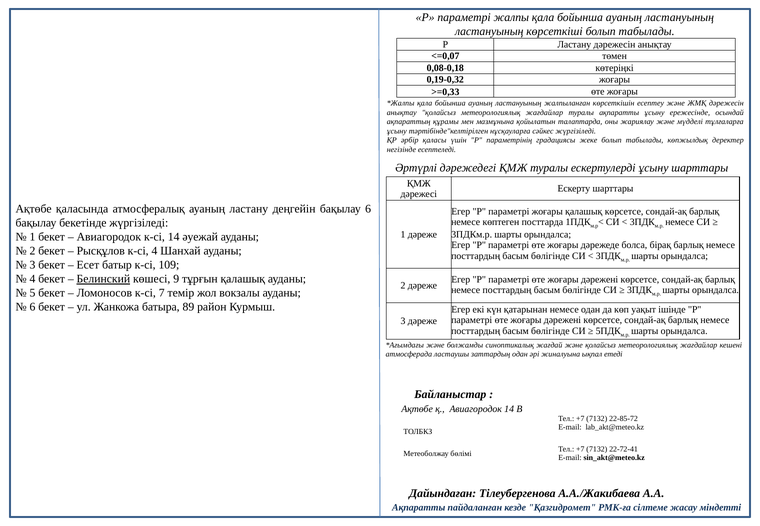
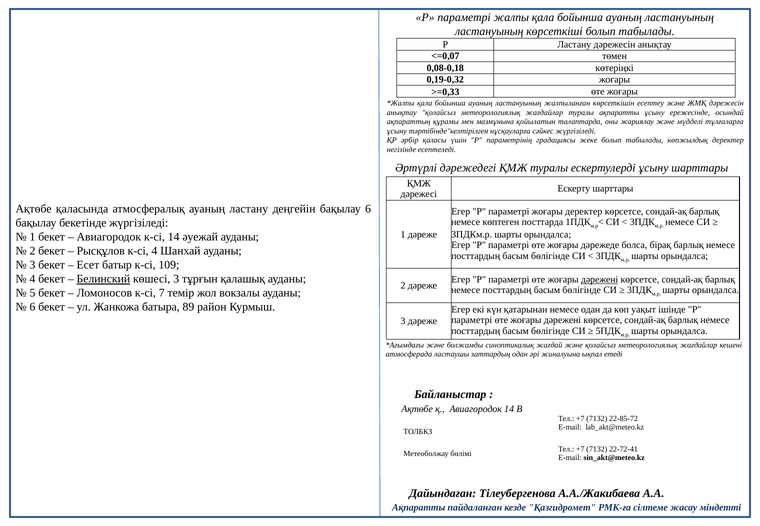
жоғары қалашық: қалашық -> деректер (584, 211)
көшесі 9: 9 -> 3 (176, 279)
дәрежені underline: none -> present (600, 279)
